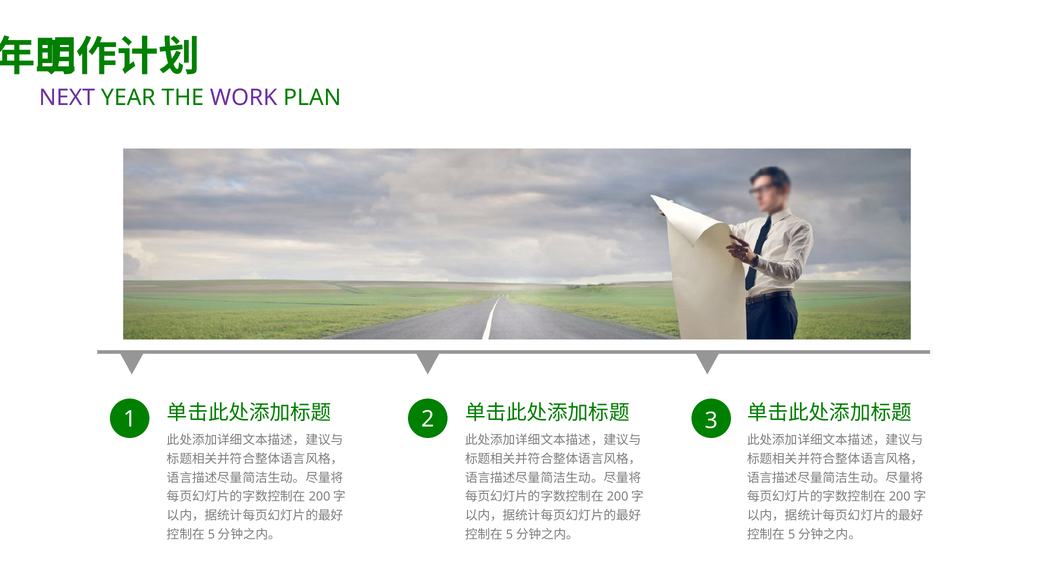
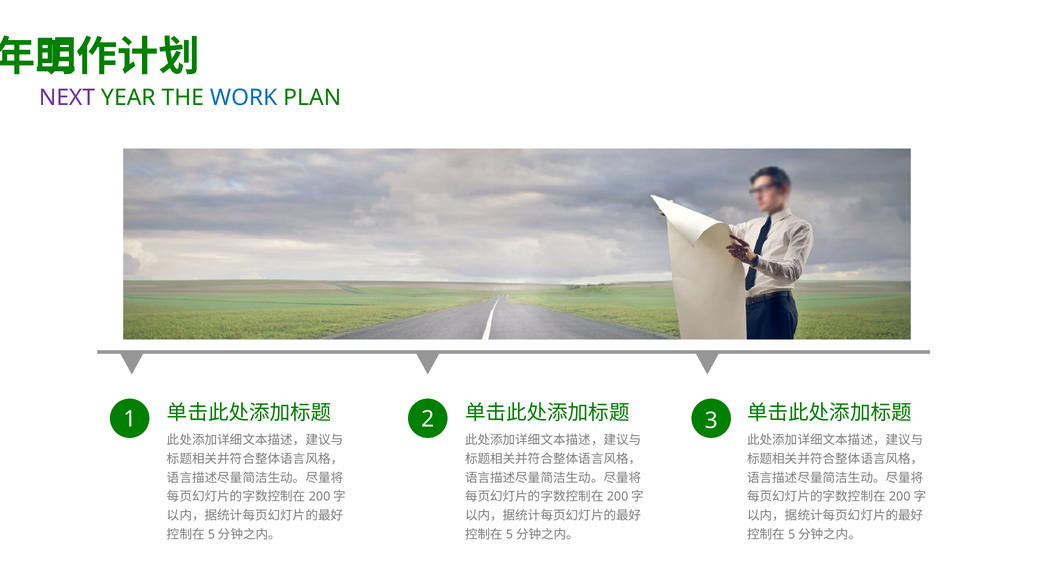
WORK colour: purple -> blue (244, 98)
